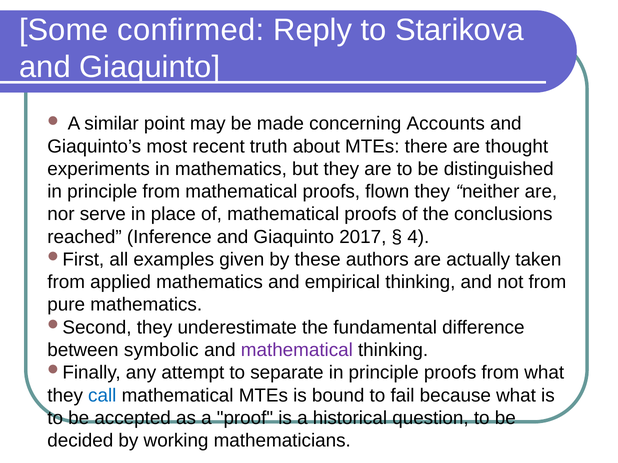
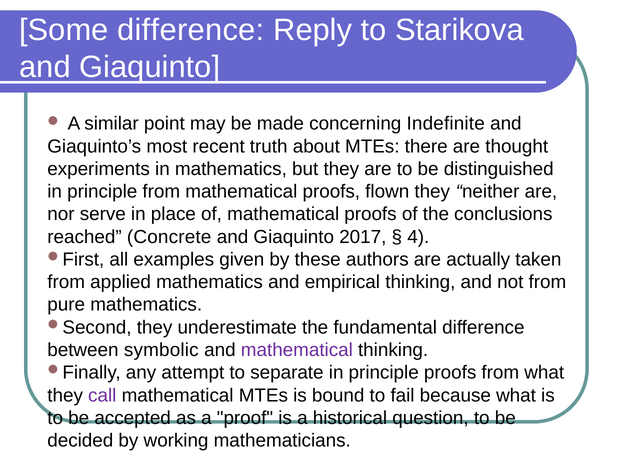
Some confirmed: confirmed -> difference (191, 30)
Accounts: Accounts -> Indefinite (446, 124)
Inference: Inference -> Concrete (169, 237)
call colour: blue -> purple (102, 396)
